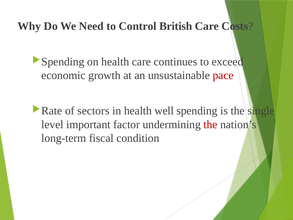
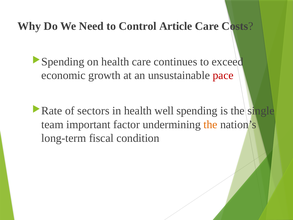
British: British -> Article (176, 26)
level: level -> team (52, 124)
the colour: red -> orange (211, 124)
